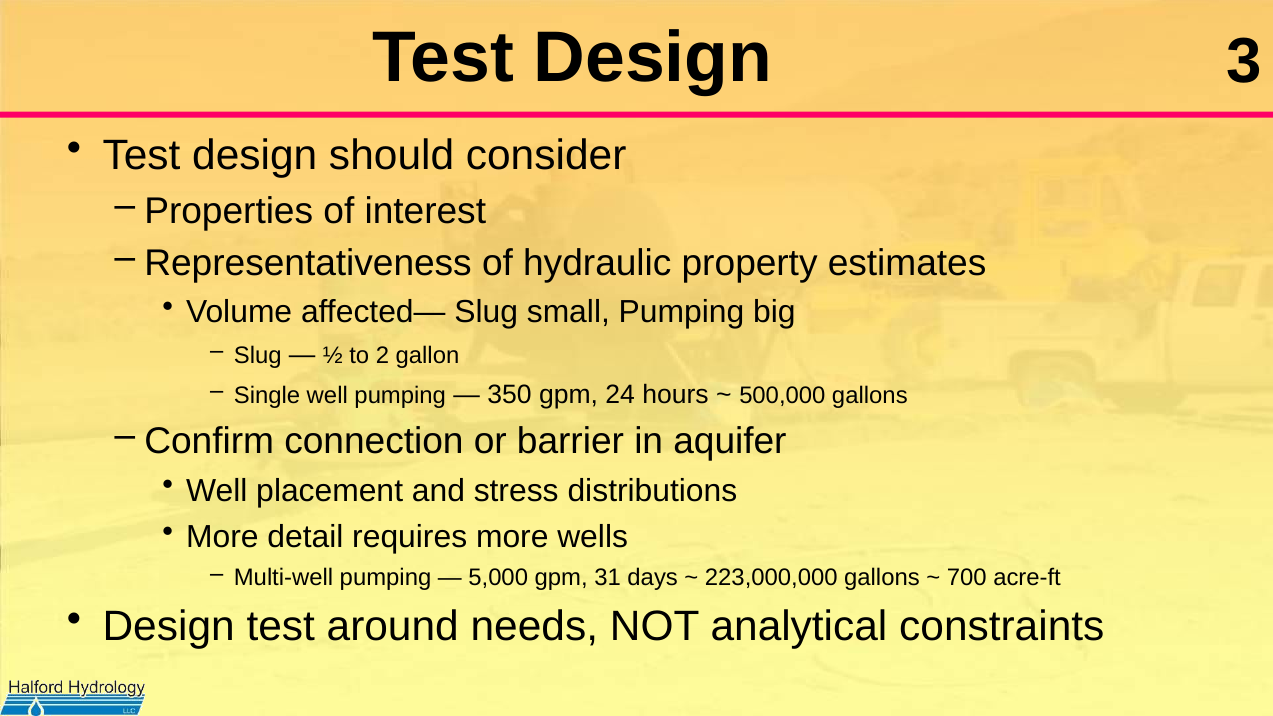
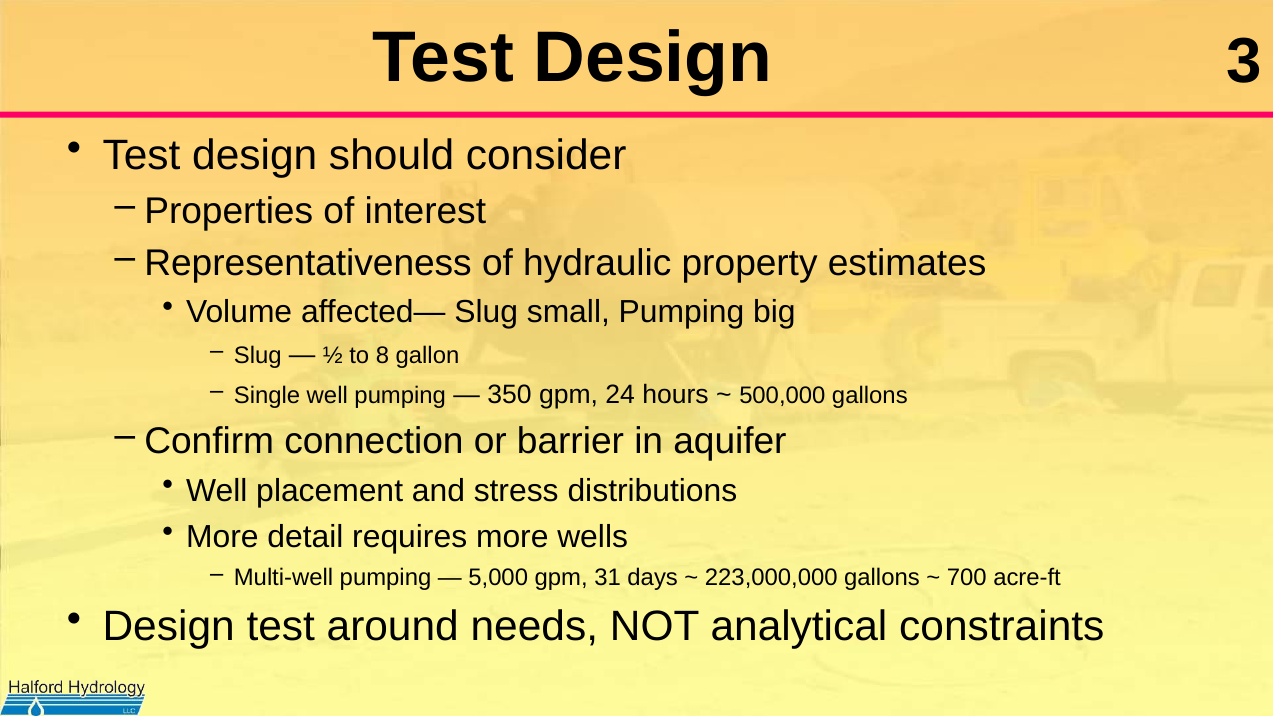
2: 2 -> 8 (382, 356)
